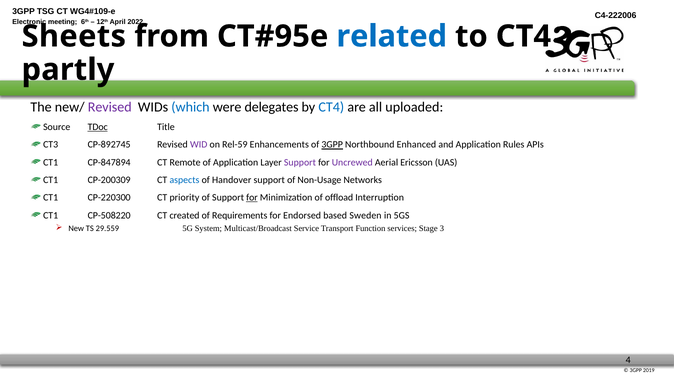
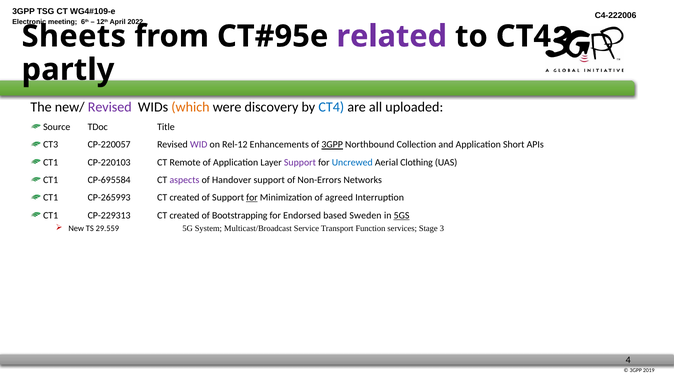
related colour: blue -> purple (392, 36)
which colour: blue -> orange (190, 107)
delegates: delegates -> discovery (271, 107)
TDoc underline: present -> none (98, 127)
CP-892745: CP-892745 -> CP-220057 (109, 145)
Rel-59: Rel-59 -> Rel-12 (235, 145)
Enhanced: Enhanced -> Collection (416, 145)
Rules: Rules -> Short (514, 145)
CP-847894: CP-847894 -> CP-220103 (109, 162)
Uncrewed colour: purple -> blue (352, 162)
Ericsson: Ericsson -> Clothing (417, 162)
CP-200309: CP-200309 -> CP-695584 (109, 180)
aspects colour: blue -> purple (184, 180)
Non-Usage: Non-Usage -> Non-Errors (319, 180)
CP-220300: CP-220300 -> CP-265993 (109, 198)
priority: priority -> created (184, 198)
offload: offload -> agreed (339, 198)
CP-508220: CP-508220 -> CP-229313 (109, 215)
Requirements: Requirements -> Bootstrapping (240, 215)
5GS underline: none -> present (402, 215)
